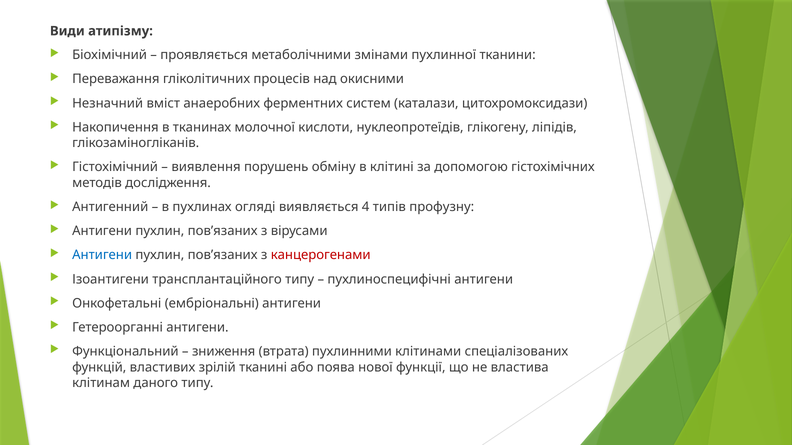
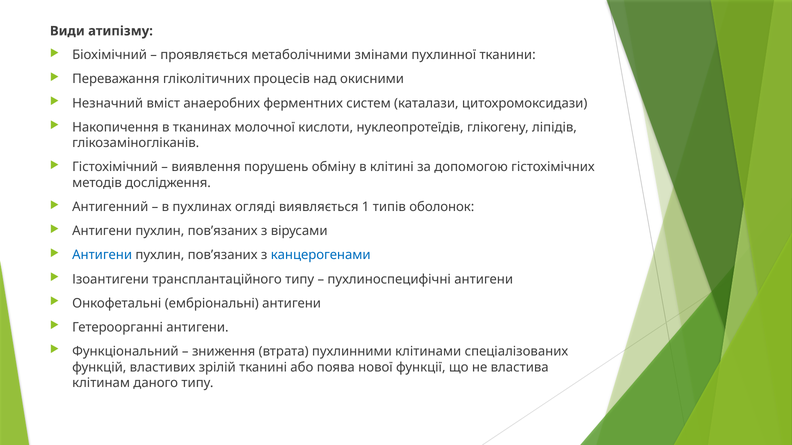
4: 4 -> 1 (366, 207)
профузну: профузну -> оболонок (442, 207)
канцерогенами colour: red -> blue (321, 255)
